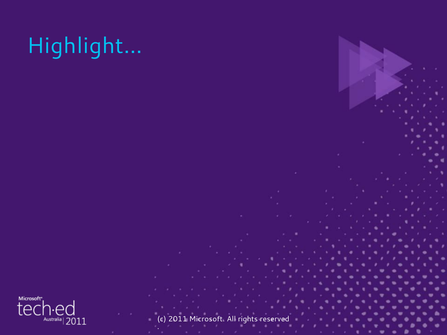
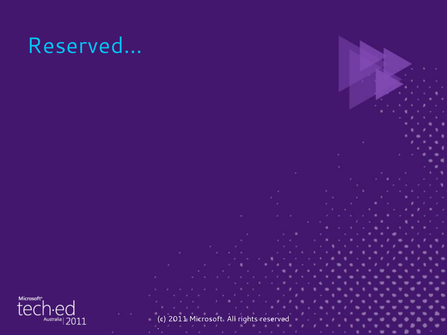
Highlight…: Highlight… -> Reserved… (85, 46)
